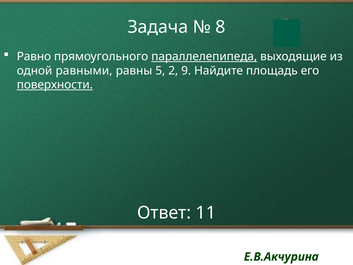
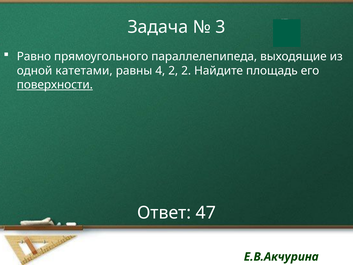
8: 8 -> 3 (220, 27)
параллелепипеда underline: present -> none (204, 57)
равными: равными -> катетами (84, 71)
5: 5 -> 4 (160, 71)
2 9: 9 -> 2 (186, 71)
11: 11 -> 47 (206, 213)
